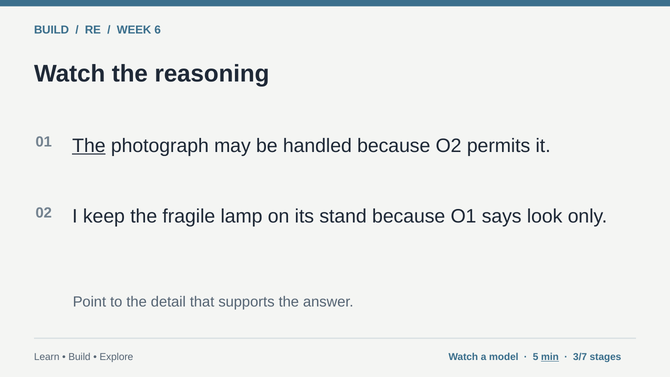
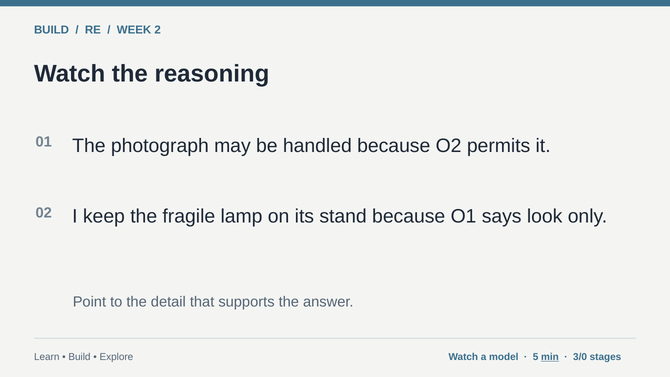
6: 6 -> 2 (158, 30)
The underline: present -> none (89, 146)
3/7: 3/7 -> 3/0 (580, 357)
